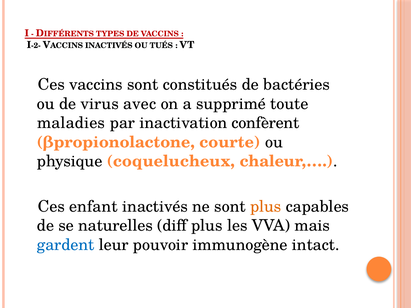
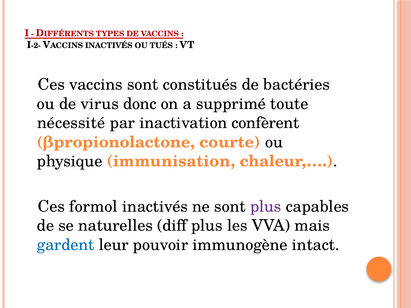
avec: avec -> donc (140, 104)
maladies: maladies -> nécessité (71, 123)
coquelucheux: coquelucheux -> immunisation (171, 161)
enfant: enfant -> formol (93, 207)
plus colour: orange -> purple (266, 207)
